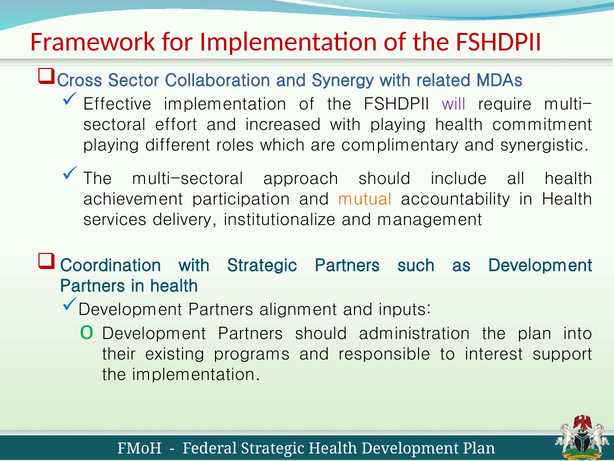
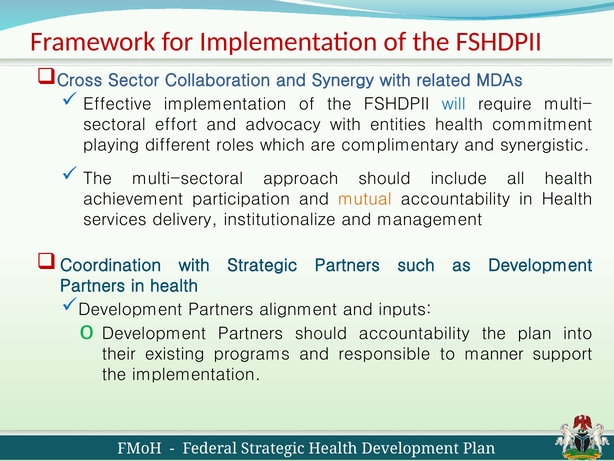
will colour: purple -> blue (454, 104)
increased: increased -> advocacy (283, 125)
with playing: playing -> entities (398, 125)
should administration: administration -> accountability (414, 333)
interest: interest -> manner (494, 354)
